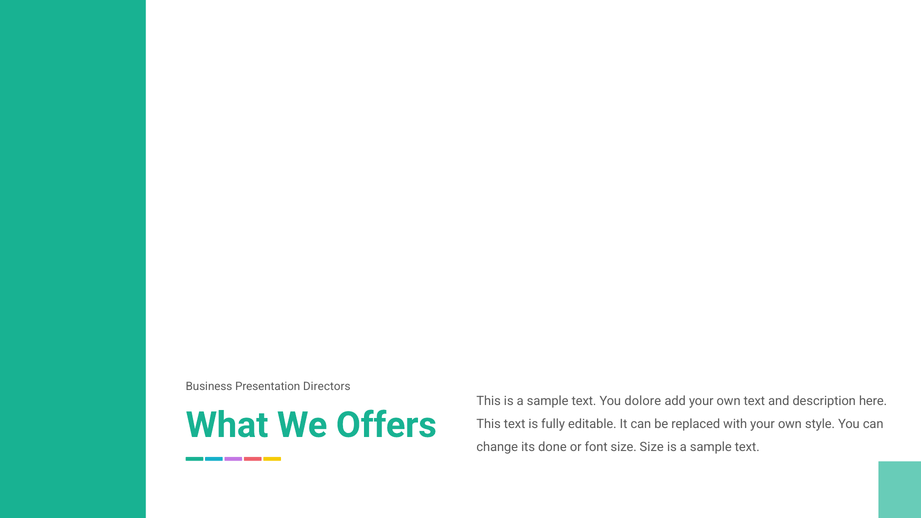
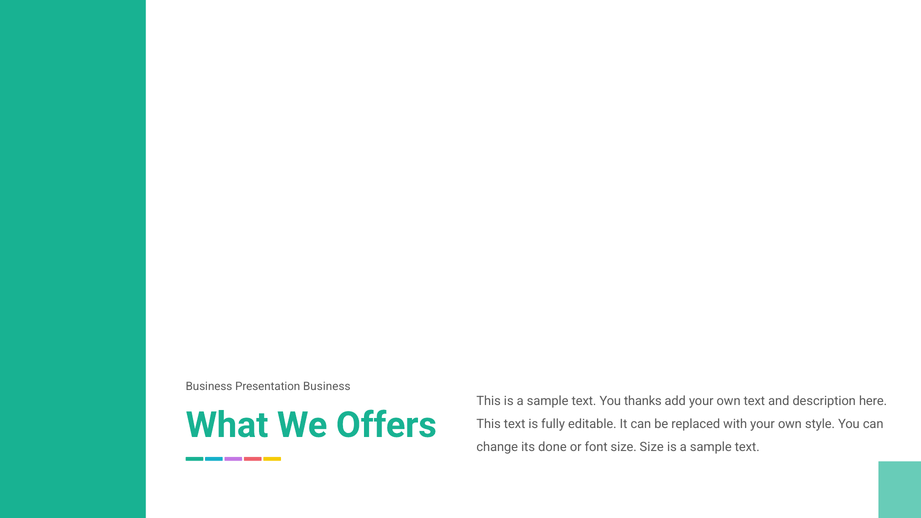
Presentation Directors: Directors -> Business (327, 386)
dolore: dolore -> thanks (643, 401)
